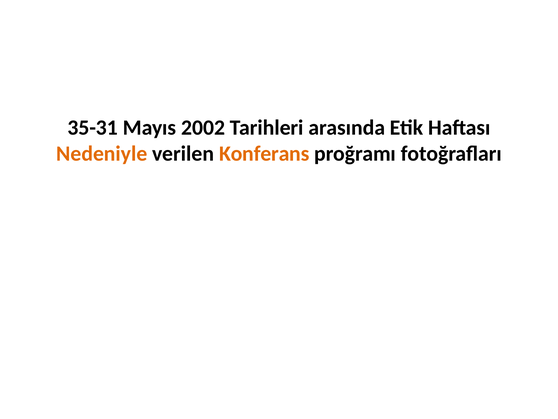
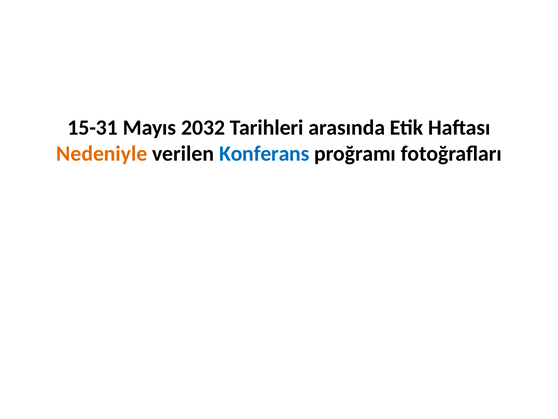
35-31: 35-31 -> 15-31 (93, 127)
2002: 2002 -> 2032 (203, 127)
Konferans colour: orange -> blue (264, 153)
